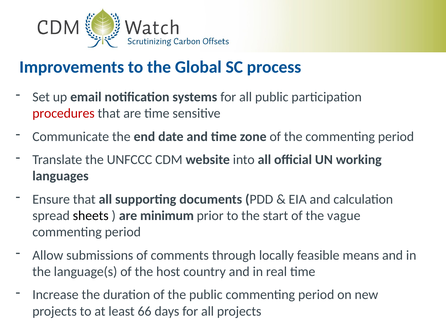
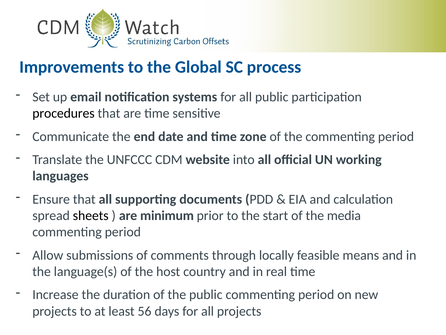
procedures colour: red -> black (63, 113)
vague: vague -> media (344, 215)
66: 66 -> 56 (145, 311)
